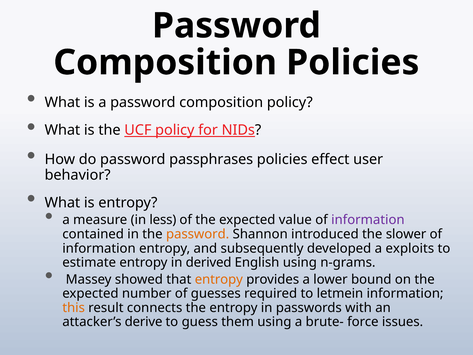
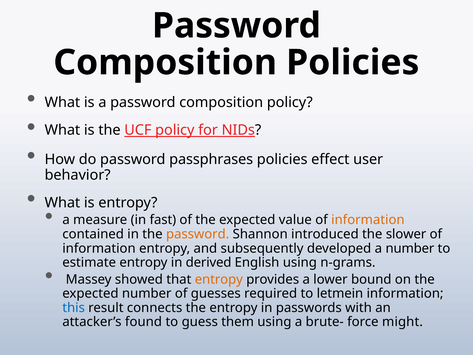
less: less -> fast (163, 220)
information colour: purple -> orange (368, 220)
a exploits: exploits -> number (410, 248)
this colour: orange -> blue (74, 308)
derive: derive -> found (143, 322)
issues: issues -> might (402, 322)
